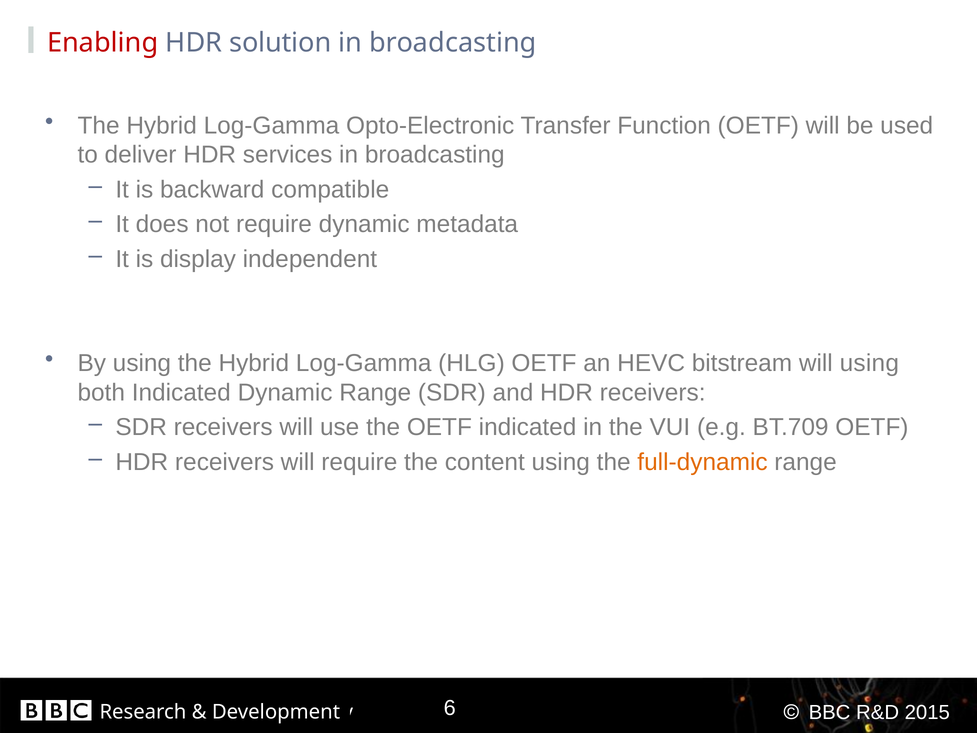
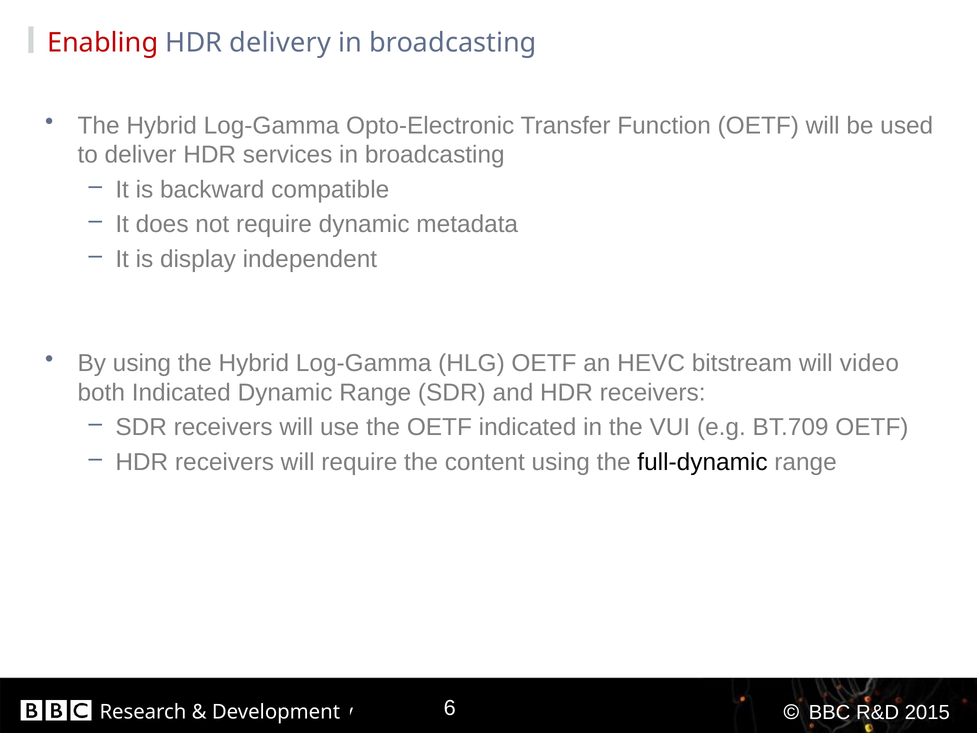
solution: solution -> delivery (280, 43)
will using: using -> video (869, 363)
full-dynamic colour: orange -> black (703, 462)
